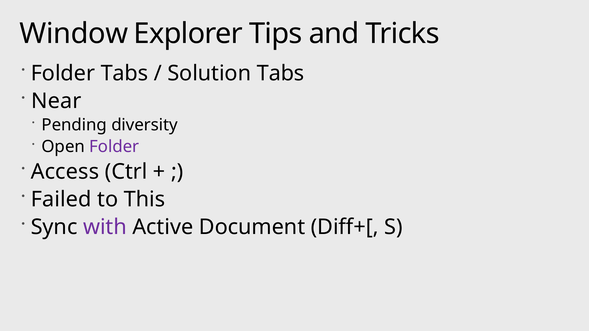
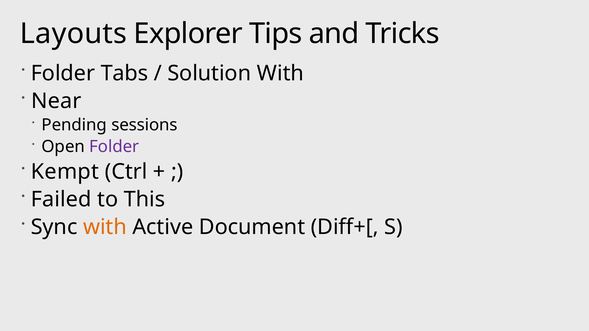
Window: Window -> Layouts (74, 34)
Solution Tabs: Tabs -> With (280, 73)
diversity: diversity -> sessions (144, 125)
Access: Access -> Kempt (65, 172)
with colour: purple -> orange (105, 227)
